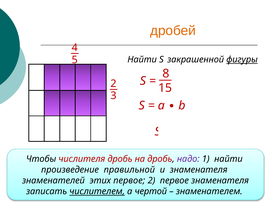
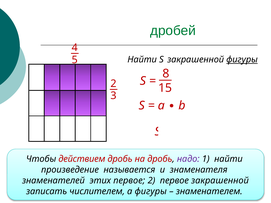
дробей colour: orange -> green (173, 31)
числителя: числителя -> действием (82, 159)
правильной: правильной -> называется (129, 170)
первое знаменателя: знаменателя -> закрашенной (220, 181)
числителем underline: present -> none (97, 192)
а чертой: чертой -> фигуры (151, 192)
